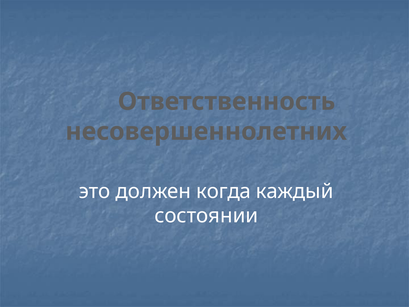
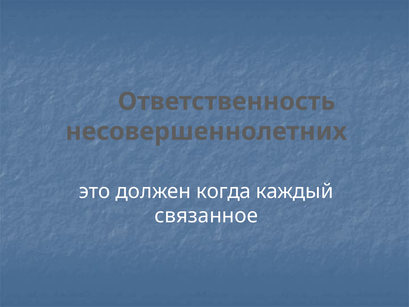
состоянии: состоянии -> связанное (206, 216)
